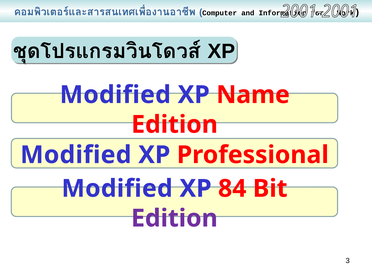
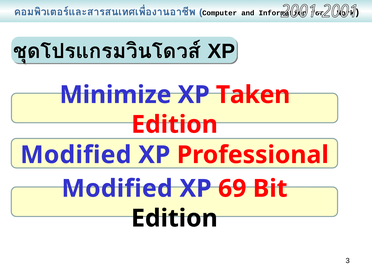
Modified: Modified -> Minimize (115, 95)
Name: Name -> Taken (253, 95)
84: 84 -> 69 (232, 189)
Edition colour: purple -> black (174, 218)
